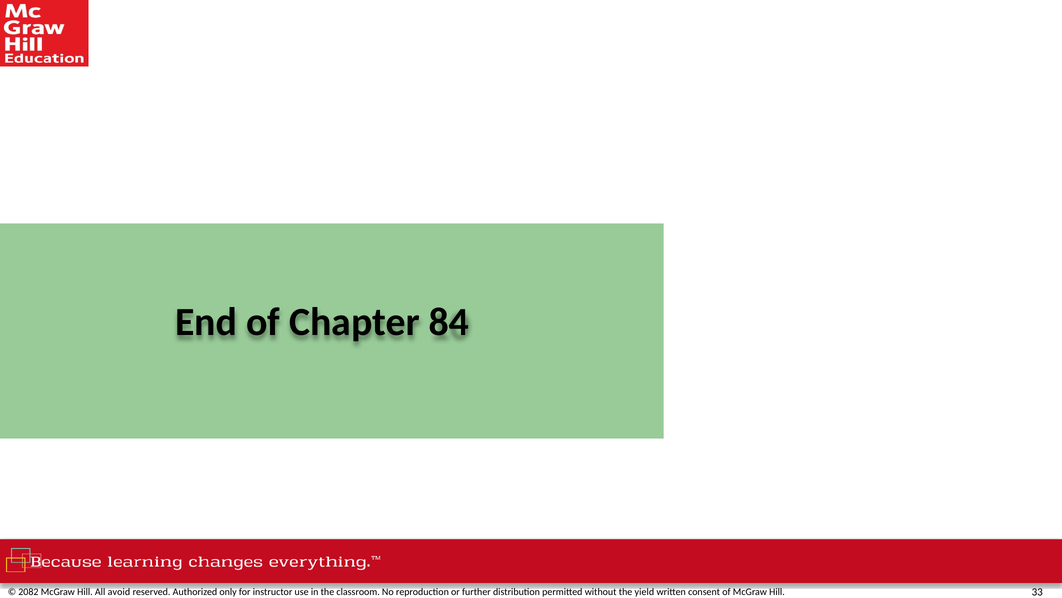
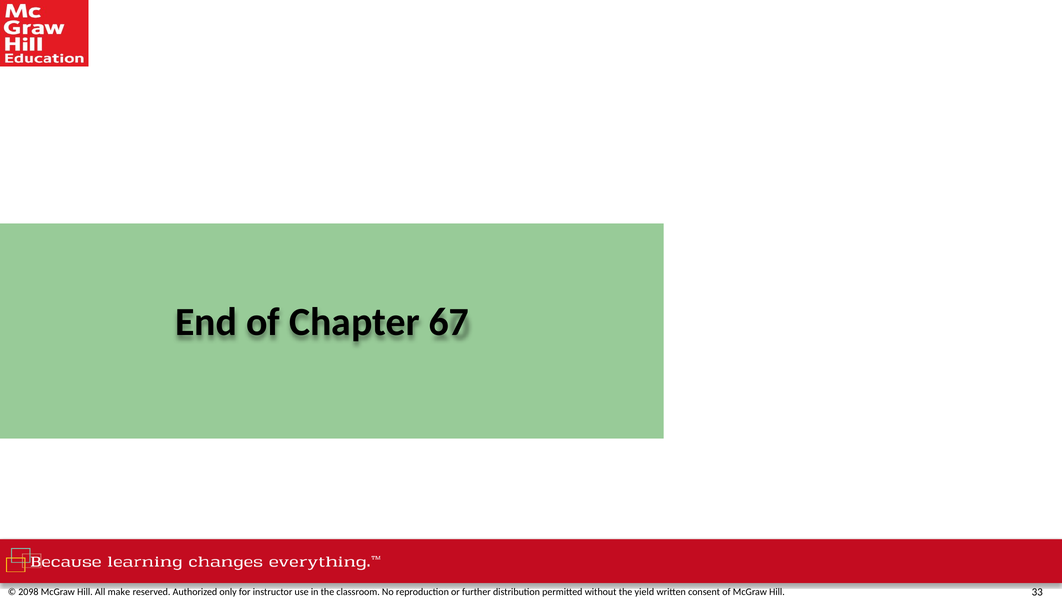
84: 84 -> 67 (449, 322)
2082: 2082 -> 2098 (28, 591)
avoid: avoid -> make (119, 591)
